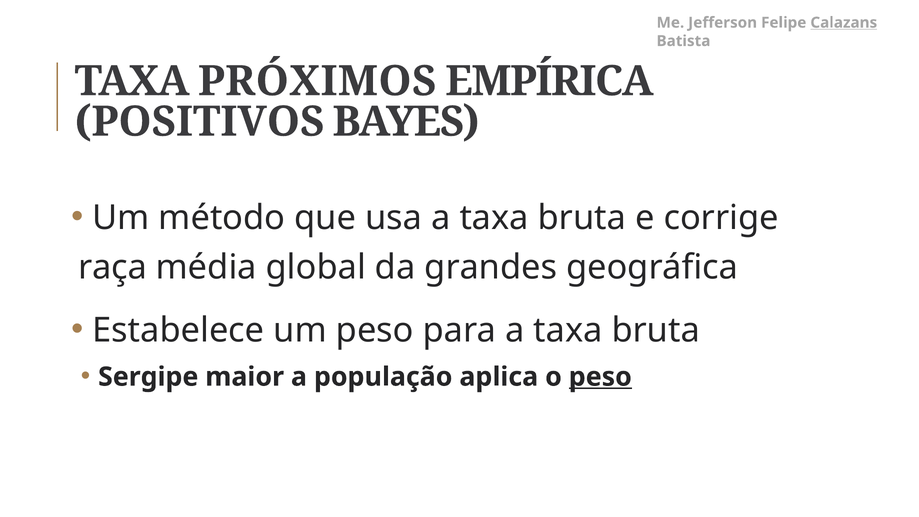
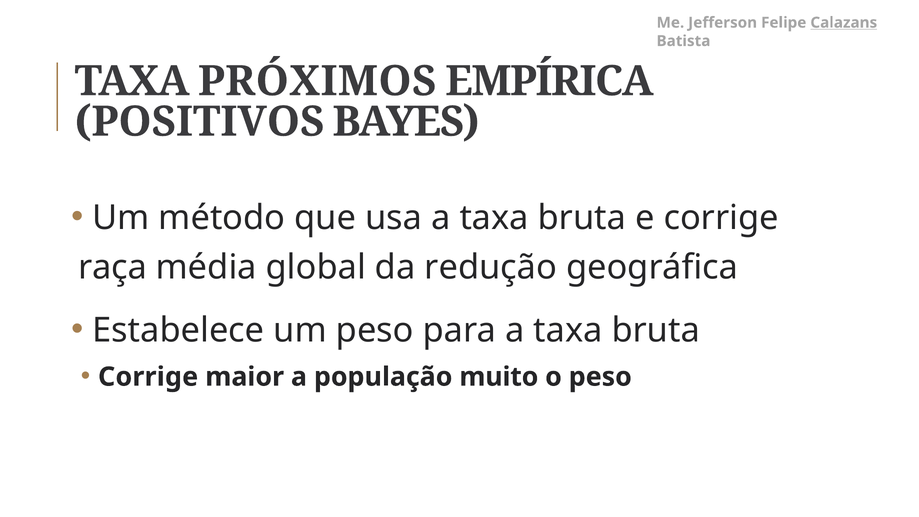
grandes: grandes -> redução (491, 267)
Sergipe: Sergipe -> Corrige (148, 377)
aplica: aplica -> muito (499, 377)
peso underline: present -> none (600, 377)
